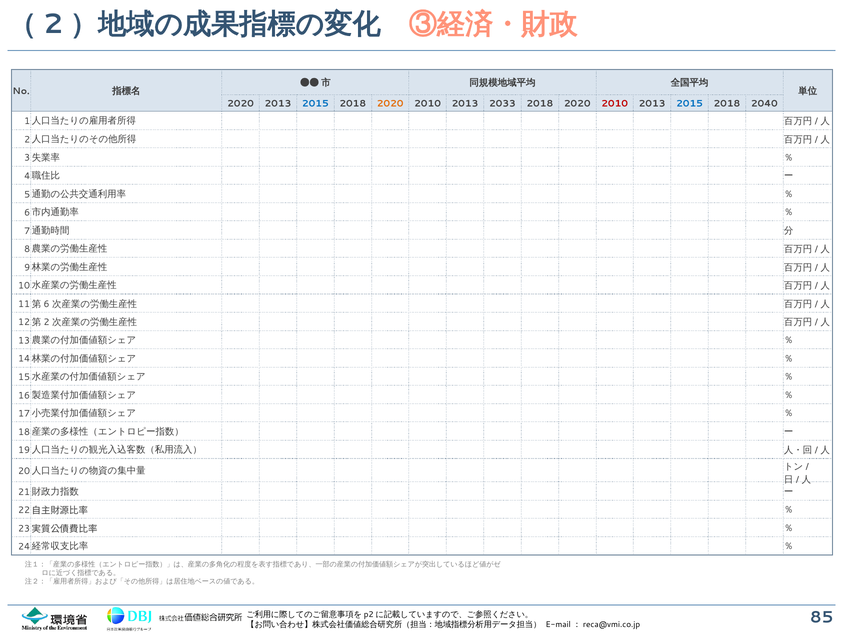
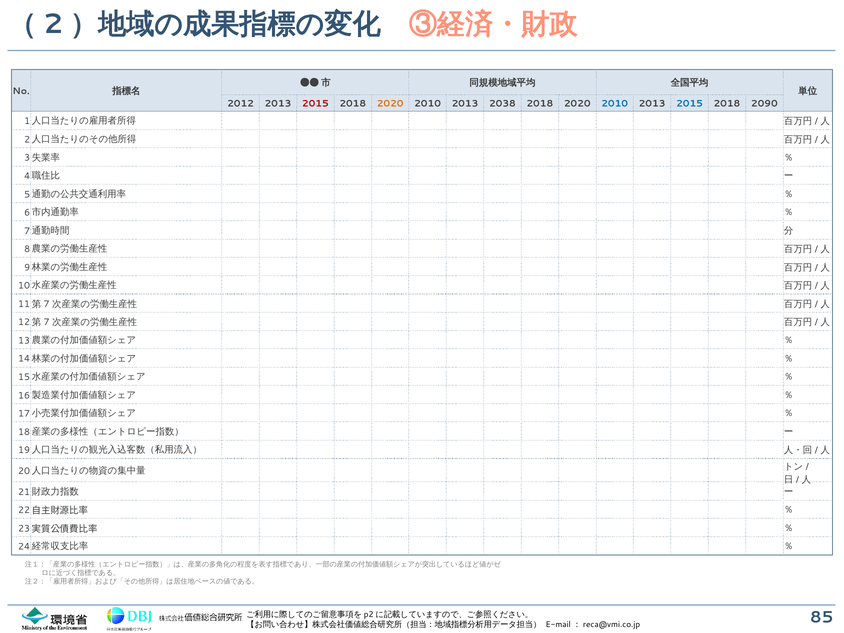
2020: 2020 -> 2012 (241, 104)
2015 colour: blue -> red (315, 104)
2033: 2033 -> 2038 (502, 104)
2010 colour: red -> blue (615, 104)
2040: 2040 -> 2090 (764, 104)
6: 6 -> 7 (47, 304)
2: 2 -> 7 (47, 322)
